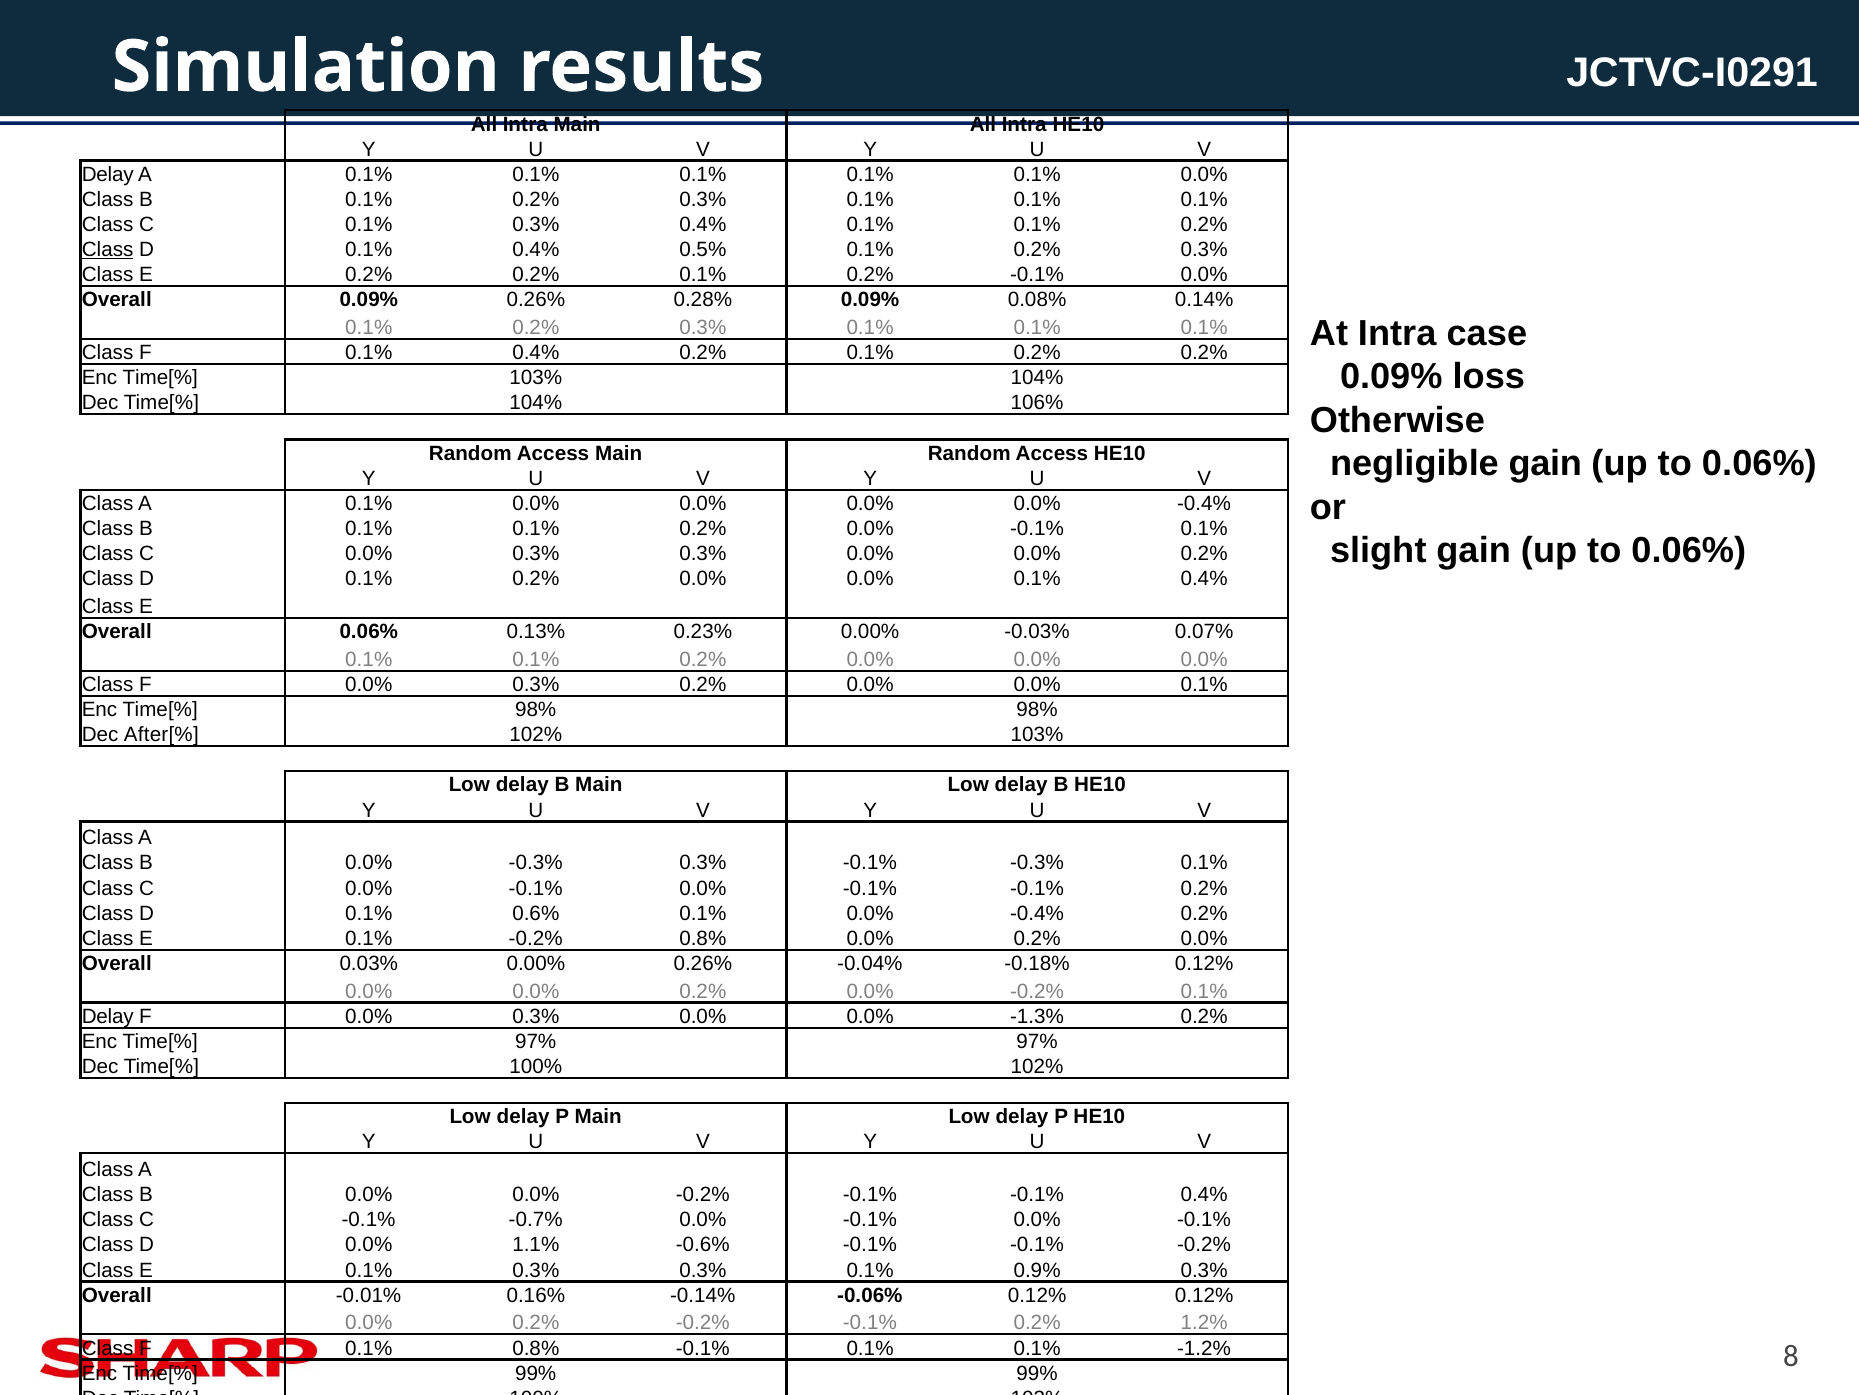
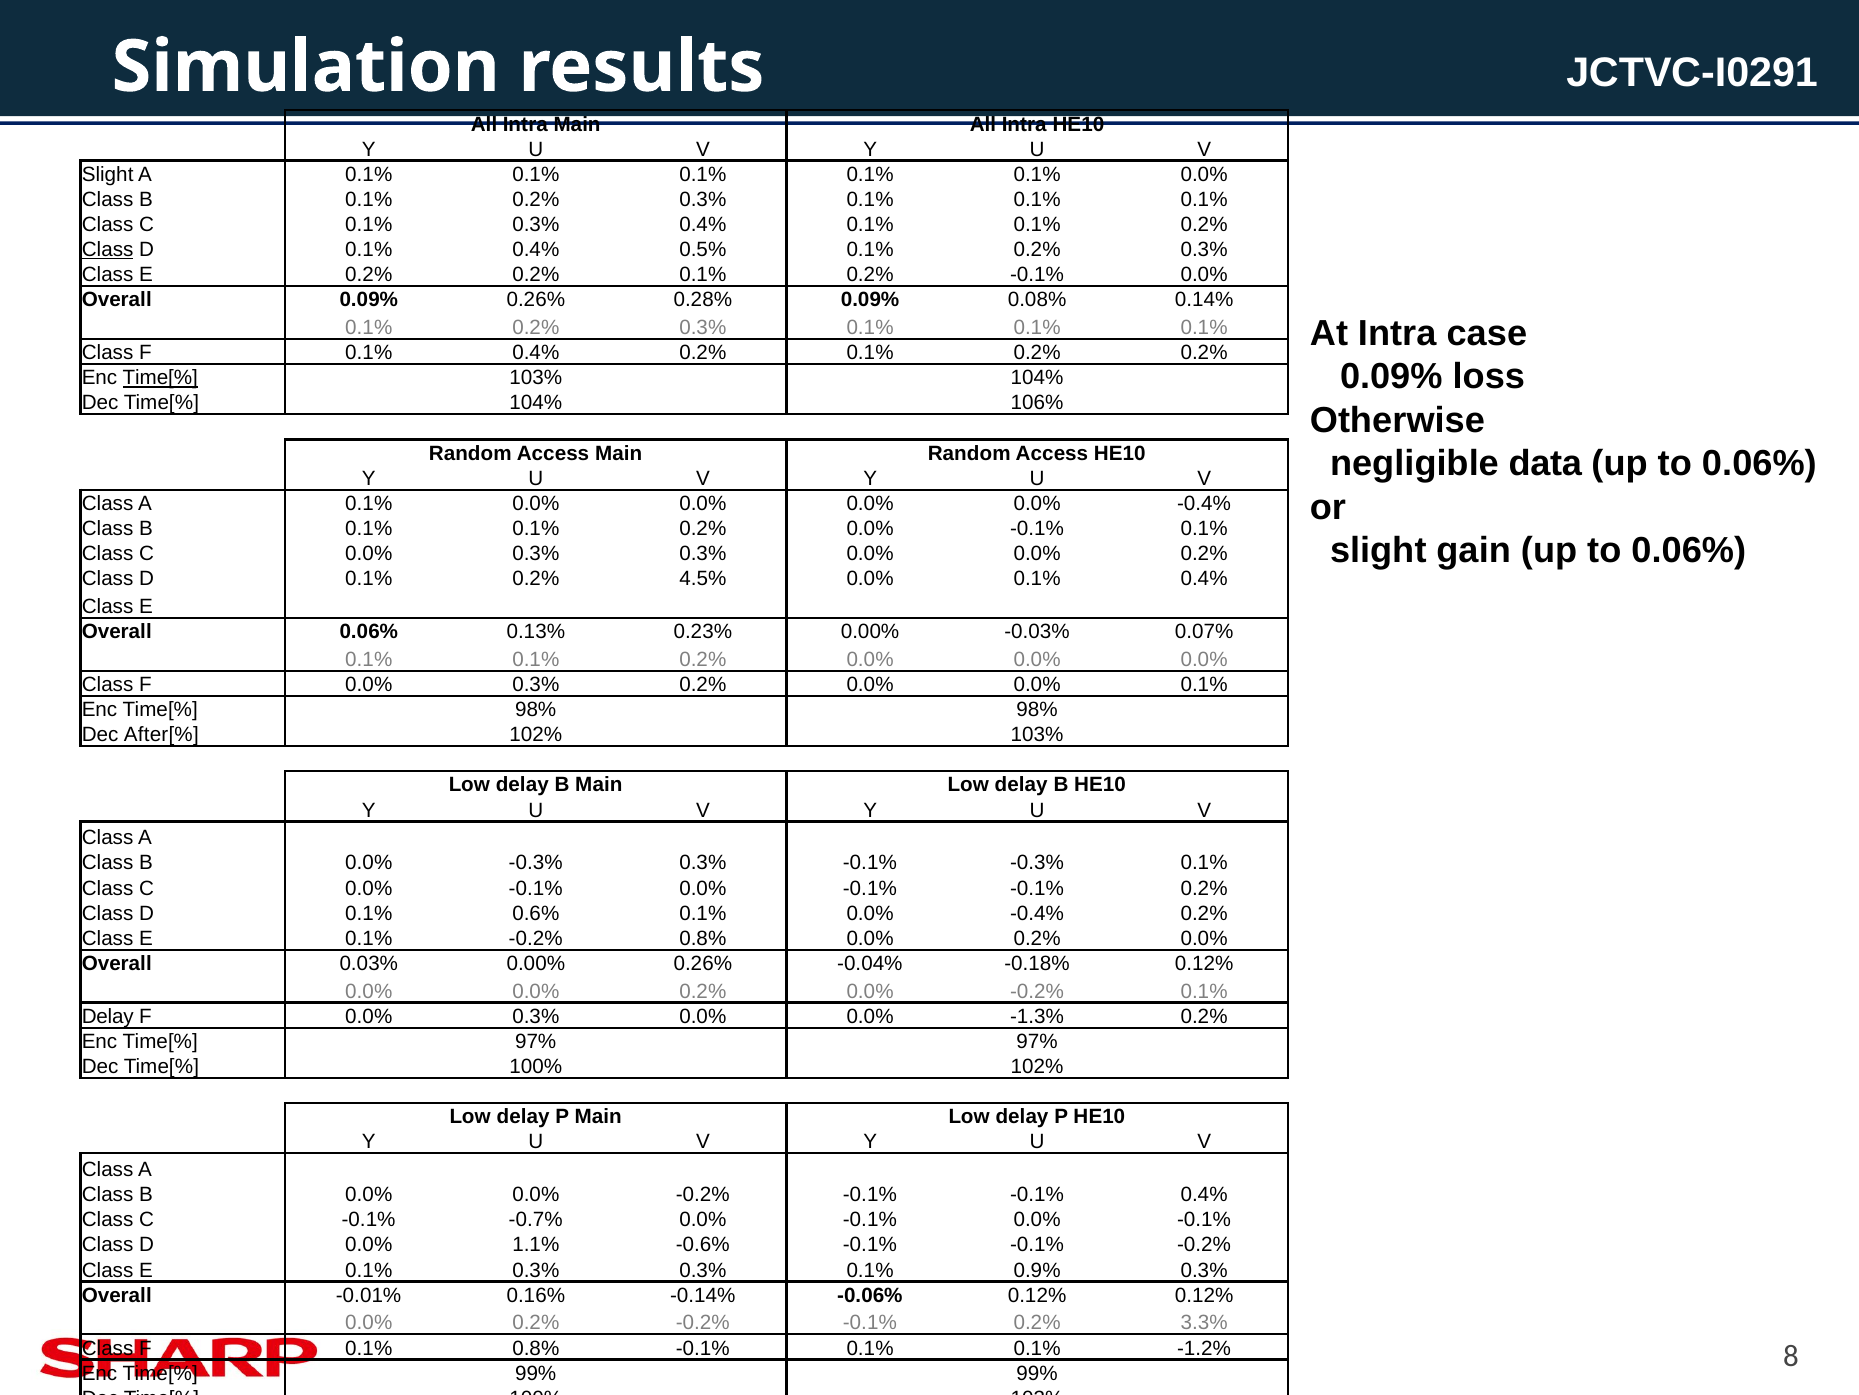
Delay: Delay -> Slight (108, 174)
Time[% underline: none -> present (160, 378)
negligible gain: gain -> data (1545, 464)
D 0.1% 0.2% 0.0%: 0.0% -> 4.5% (703, 579)
1.2%: 1.2% -> 3.3% (1204, 1322)
